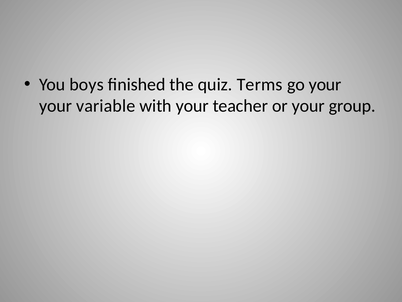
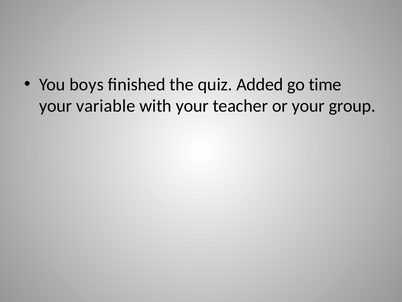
Terms: Terms -> Added (260, 84)
go your: your -> time (325, 84)
